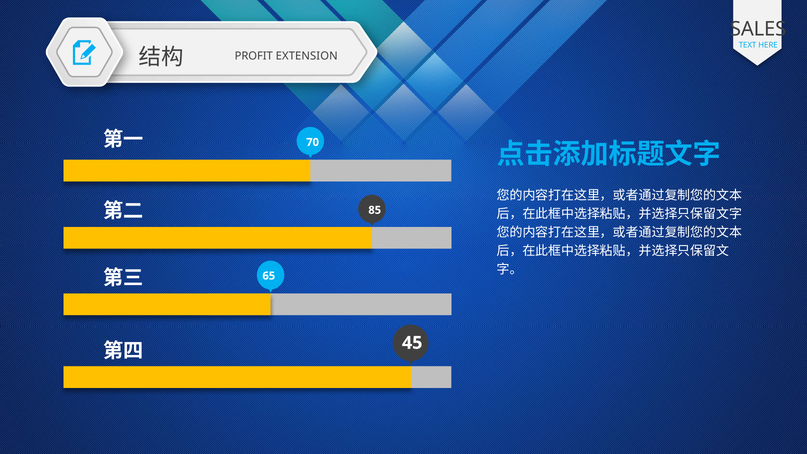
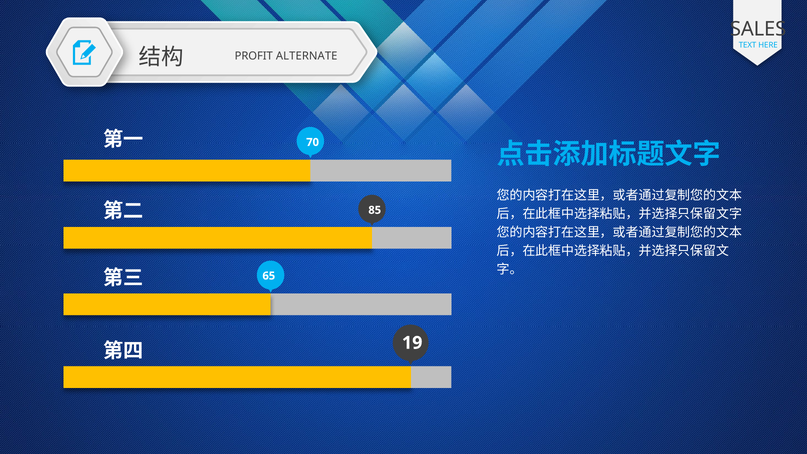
EXTENSION: EXTENSION -> ALTERNATE (307, 56)
45: 45 -> 19 (412, 343)
